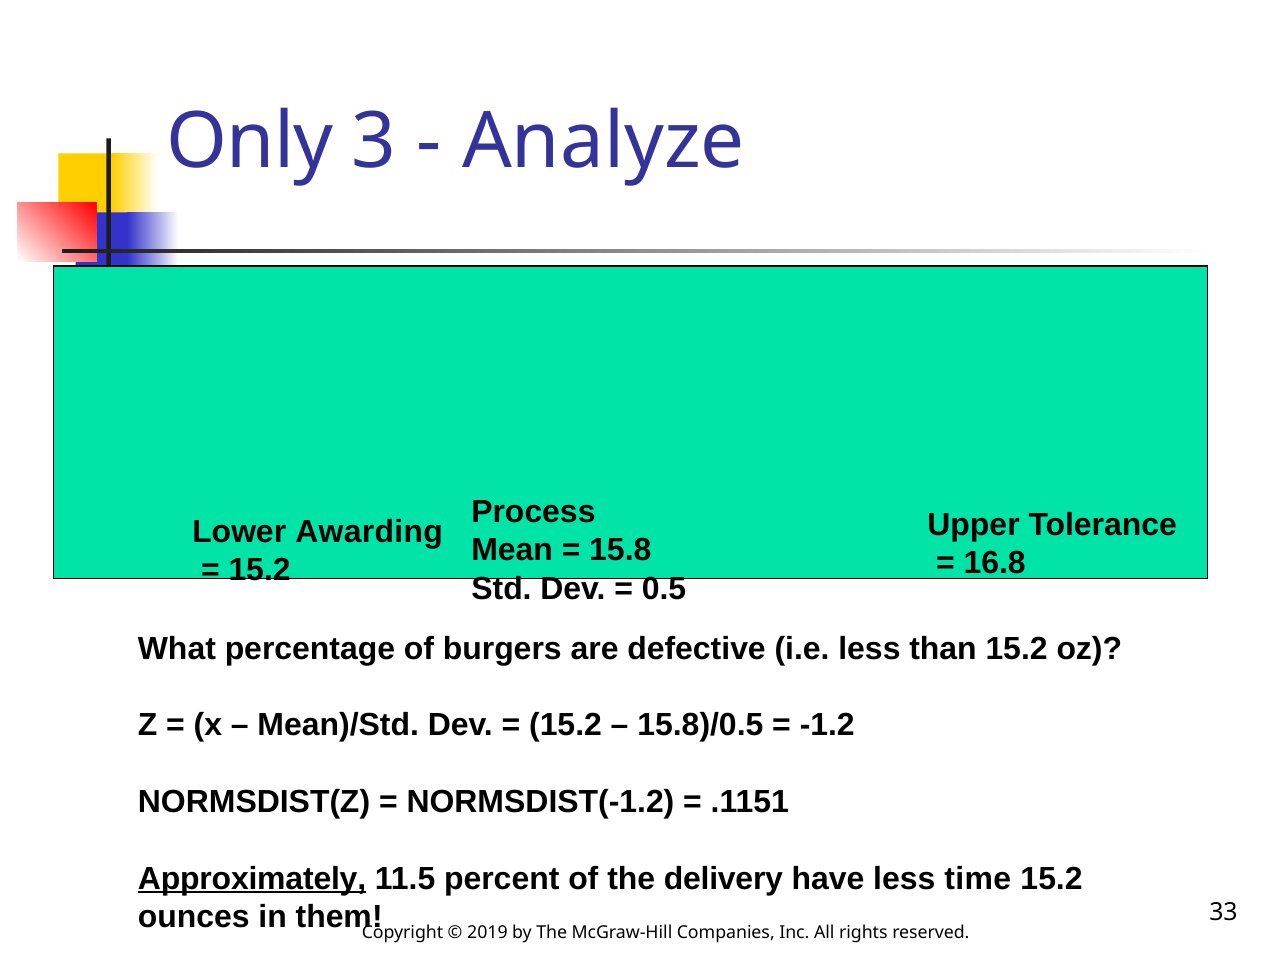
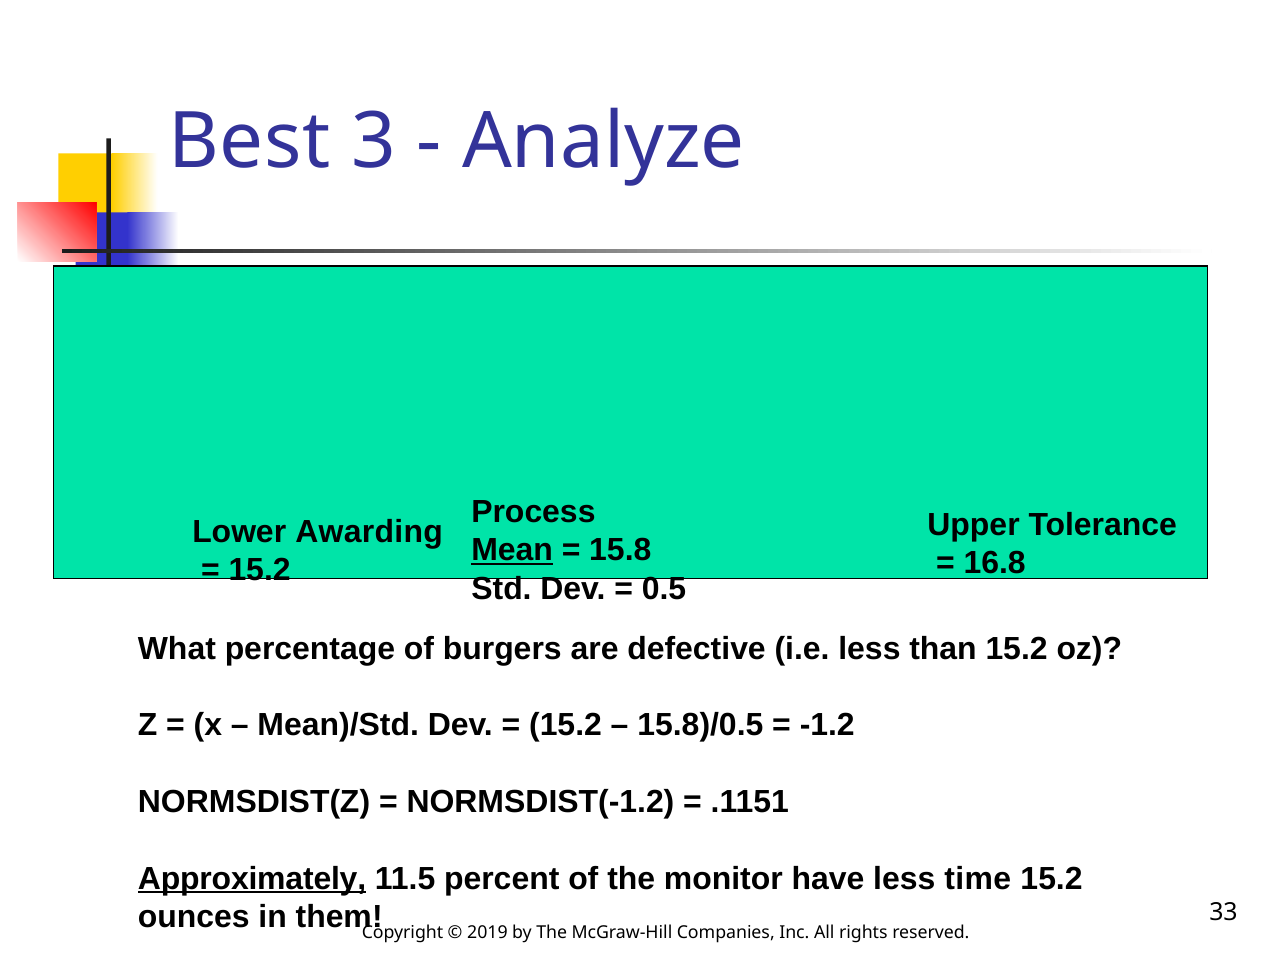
Only: Only -> Best (249, 142)
Mean underline: none -> present (512, 551)
delivery: delivery -> monitor (723, 879)
